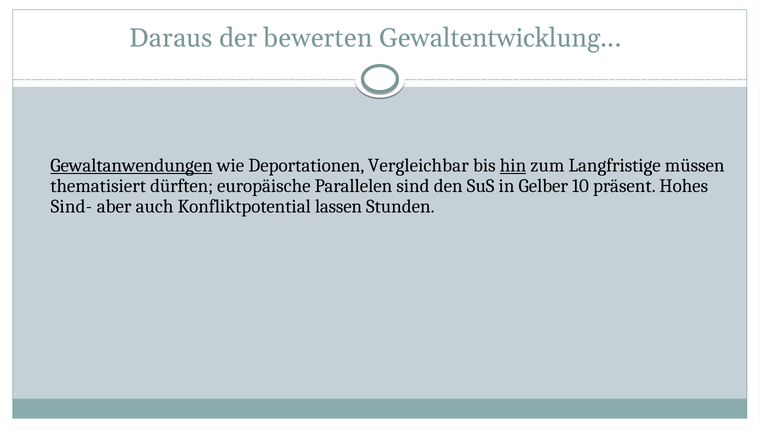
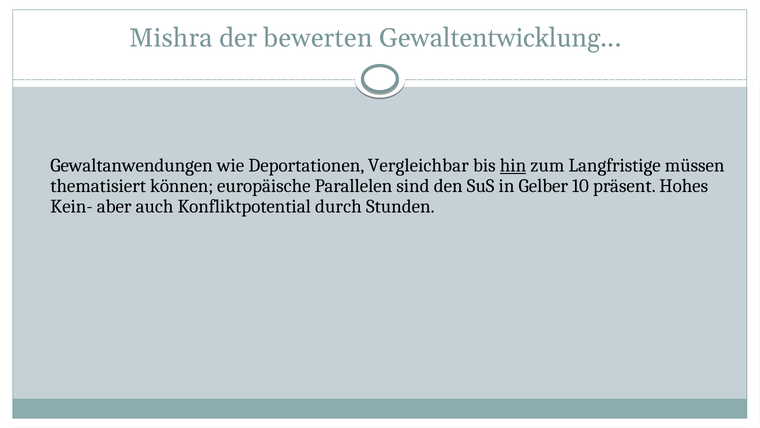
Daraus: Daraus -> Mishra (171, 38)
Gewaltanwendungen underline: present -> none (132, 165)
dürften: dürften -> können (182, 186)
Sind-: Sind- -> Kein- (71, 206)
lassen: lassen -> durch (338, 206)
